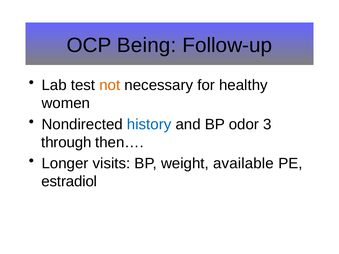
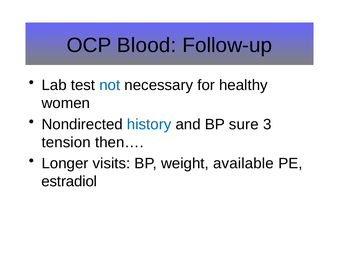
Being: Being -> Blood (147, 45)
not colour: orange -> blue (110, 85)
odor: odor -> sure (244, 124)
through: through -> tension (66, 143)
